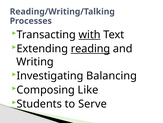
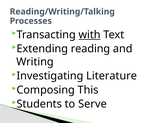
reading underline: present -> none (90, 48)
Balancing: Balancing -> Literature (112, 75)
Like: Like -> This (88, 89)
